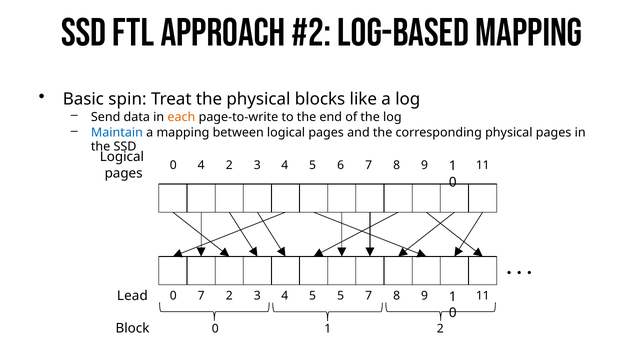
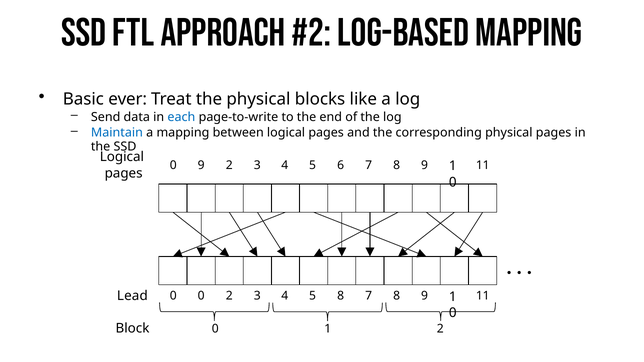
spin: spin -> ever (128, 99)
each colour: orange -> blue (181, 117)
0 4: 4 -> 9 (201, 165)
0 7: 7 -> 0 (201, 296)
5 5: 5 -> 8 (341, 296)
